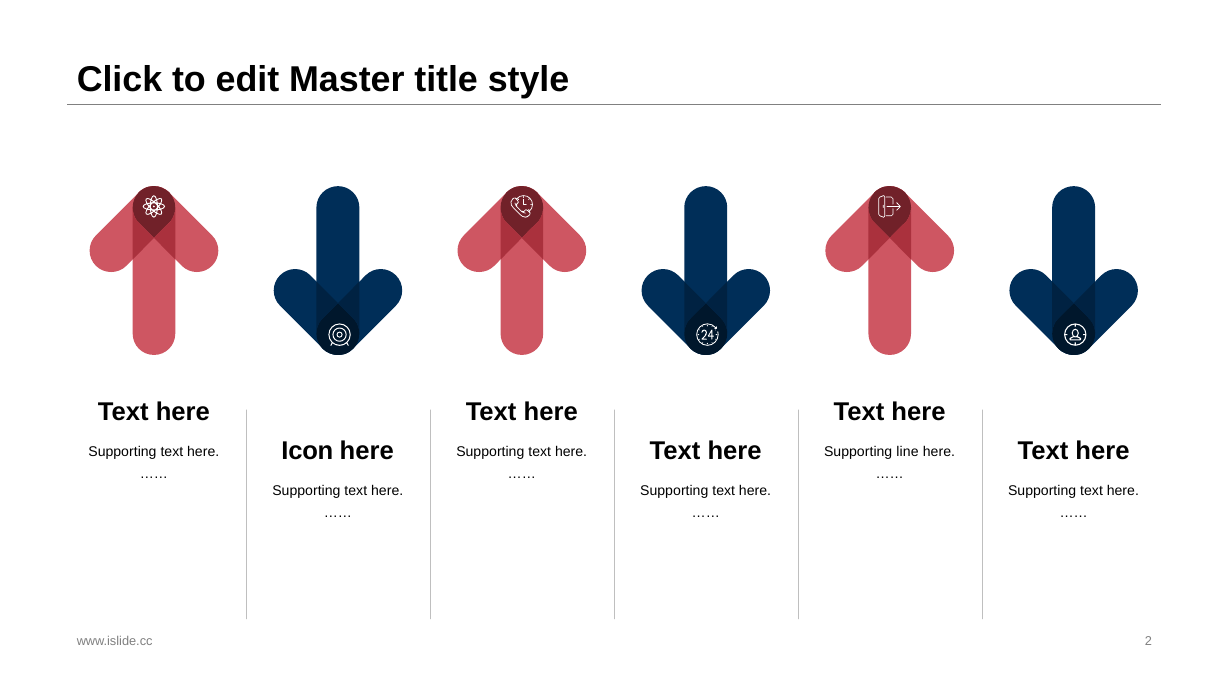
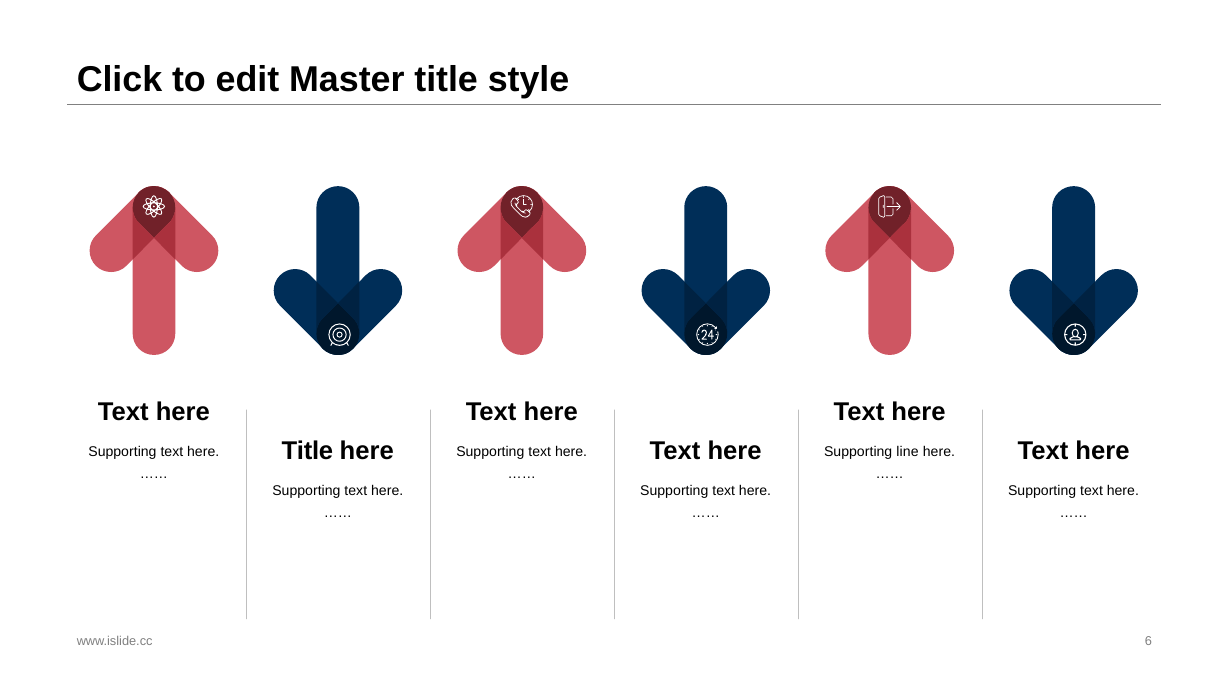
Icon: Icon -> Title (307, 451)
2: 2 -> 6 (1149, 641)
